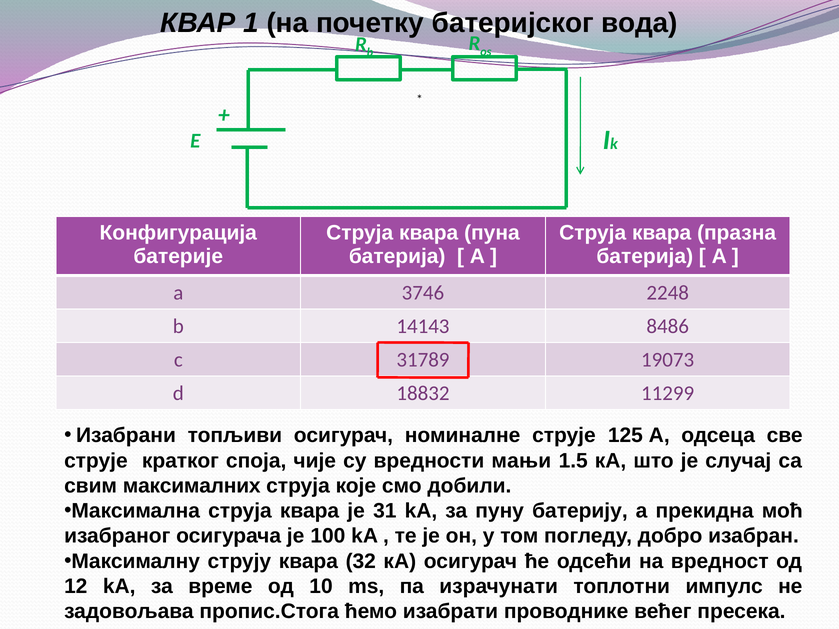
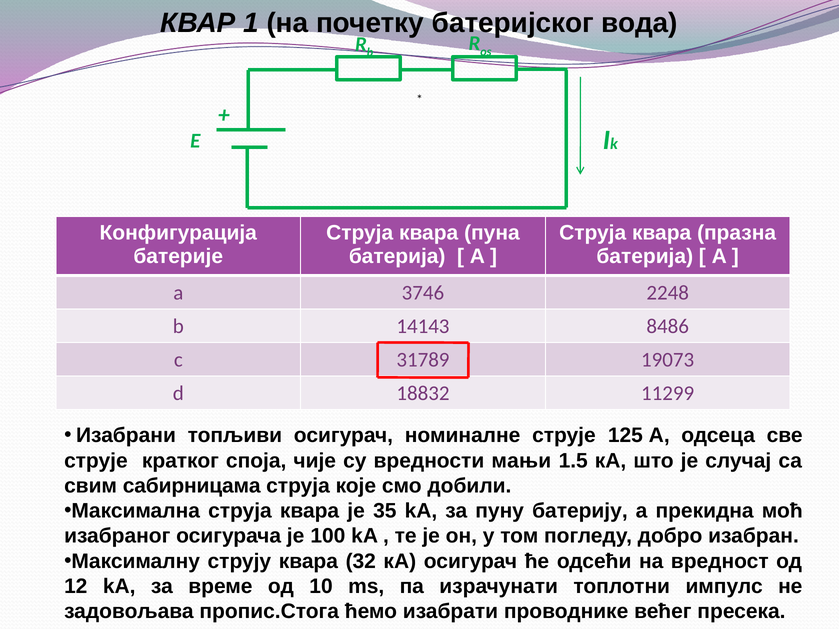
максималних: максималних -> сабирницама (192, 486)
31: 31 -> 35 (385, 511)
